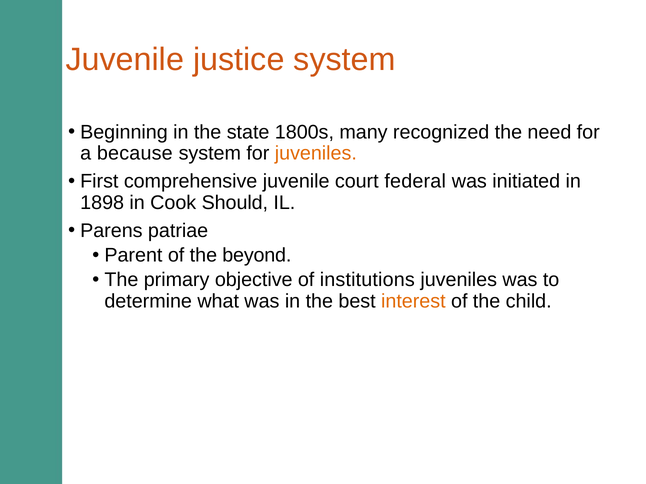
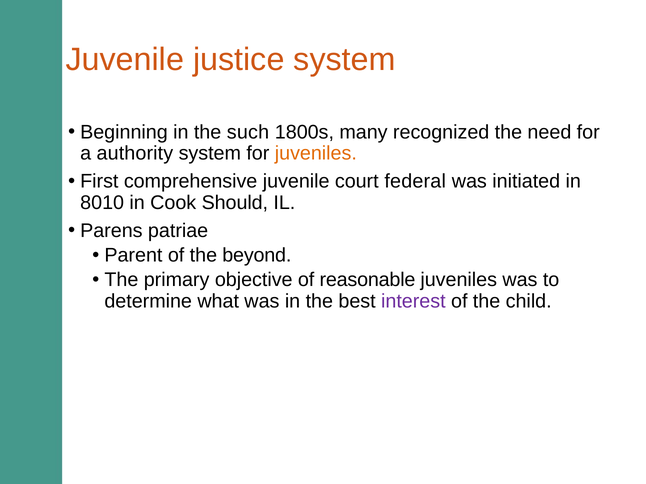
state: state -> such (248, 132)
because: because -> authority (135, 154)
1898: 1898 -> 8010 (102, 203)
institutions: institutions -> reasonable (367, 280)
interest colour: orange -> purple (413, 302)
